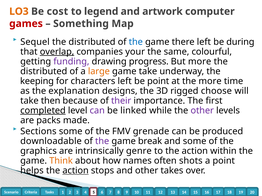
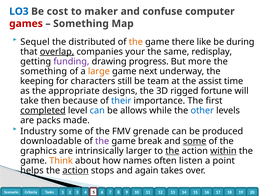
LO3 colour: orange -> blue (19, 11)
legend: legend -> maker (101, 11)
artwork: artwork -> confuse (162, 11)
the colour: blue -> orange (136, 42)
there left: left -> like (204, 42)
colourful: colourful -> redisplay (212, 52)
distributed: distributed -> something (44, 71)
game take: take -> next (148, 71)
characters left: left -> still (125, 81)
be point: point -> team (158, 81)
the more: more -> assist (210, 81)
explanation: explanation -> appropriate (74, 91)
choose: choose -> fortune (216, 91)
their colour: purple -> blue (121, 101)
can colour: purple -> blue (97, 111)
linked: linked -> allows (134, 111)
other colour: purple -> blue (202, 111)
Sections: Sections -> Industry (38, 132)
some underline: none -> present (195, 141)
genre: genre -> larger (139, 151)
the underline: none -> present (172, 151)
within underline: none -> present (223, 151)
shots: shots -> listen (191, 161)
and other: other -> again (147, 171)
